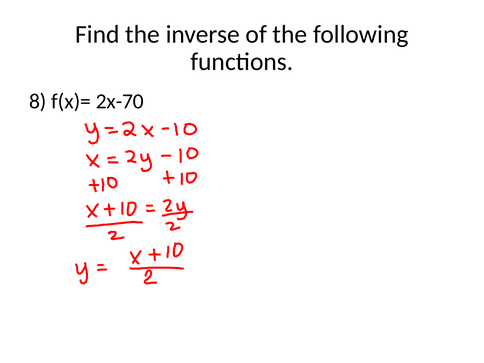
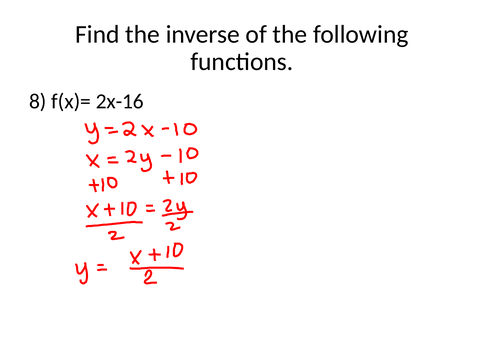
2x-70: 2x-70 -> 2x-16 (120, 102)
